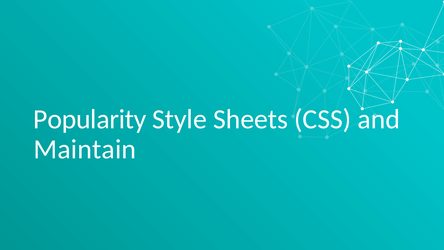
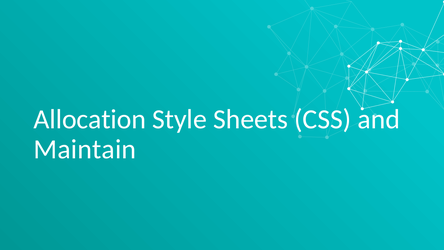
Popularity: Popularity -> Allocation (90, 119)
